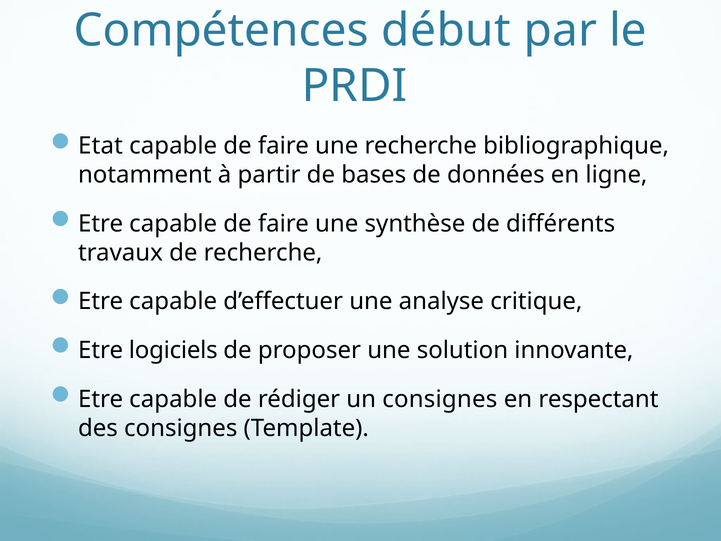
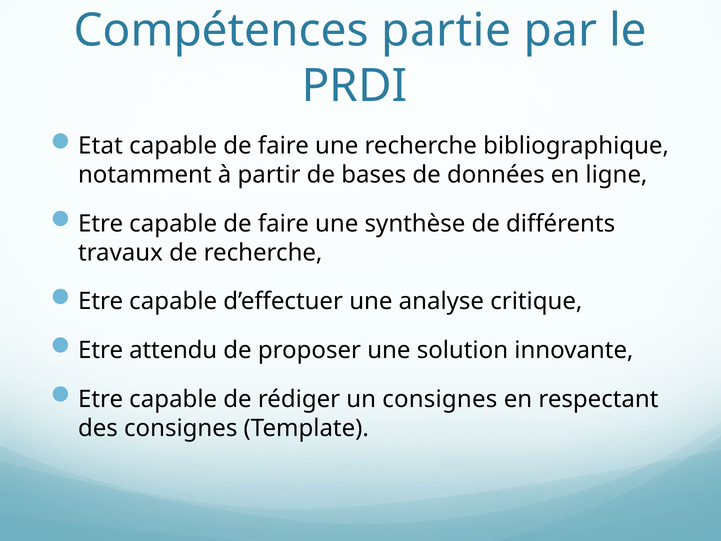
début: début -> partie (446, 31)
logiciels: logiciels -> attendu (173, 350)
